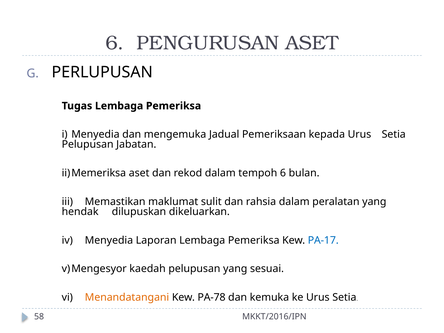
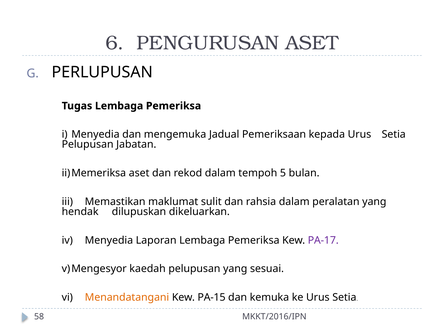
tempoh 6: 6 -> 5 (283, 173)
PA-17 colour: blue -> purple (323, 240)
PA-78: PA-78 -> PA-15 (212, 297)
